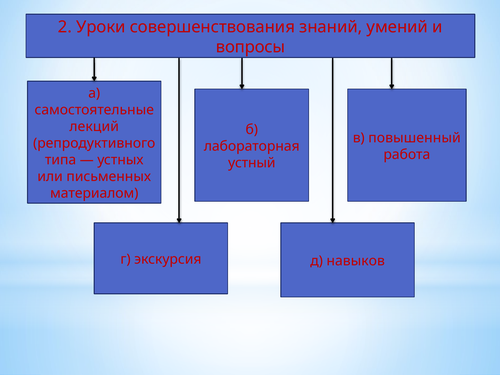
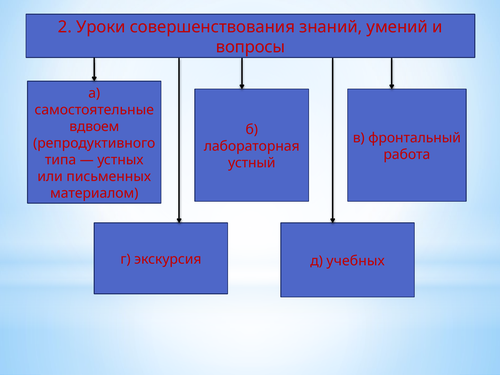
лекций: лекций -> вдвоем (94, 127)
повышенный: повышенный -> фронтальный (415, 138)
навыков: навыков -> учебных (356, 261)
